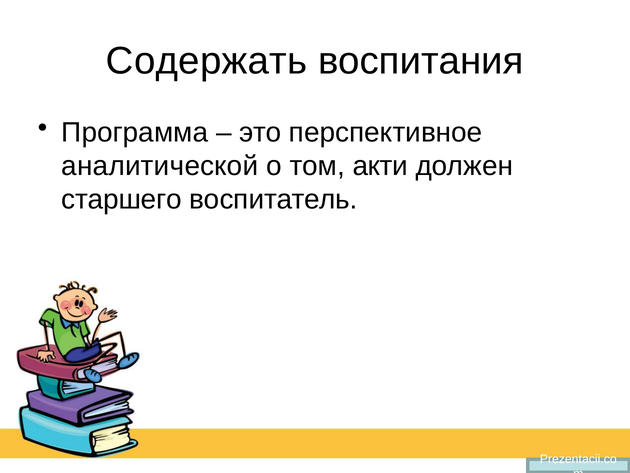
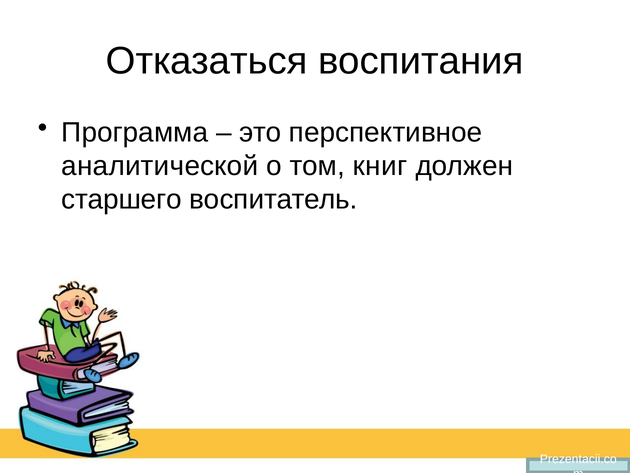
Содержать: Содержать -> Отказаться (207, 61)
акти: акти -> книг (380, 166)
